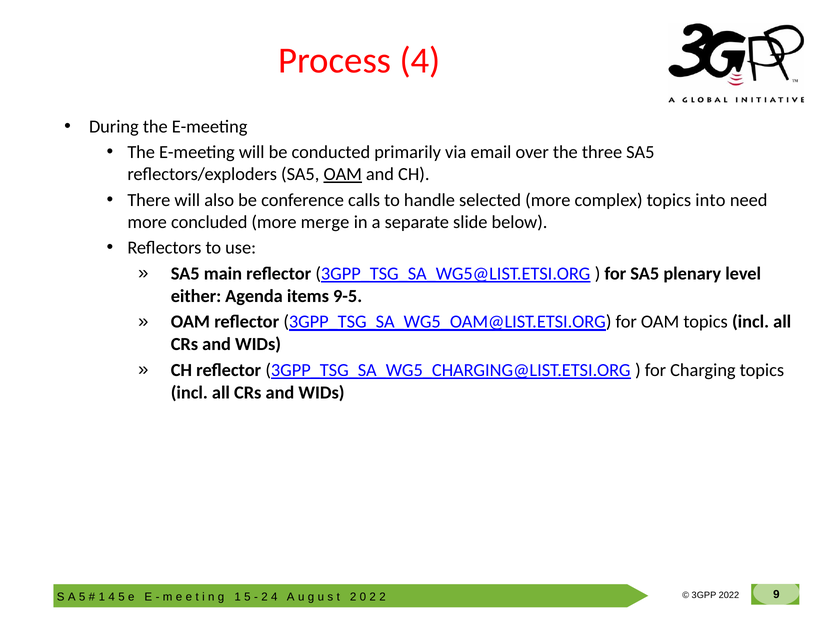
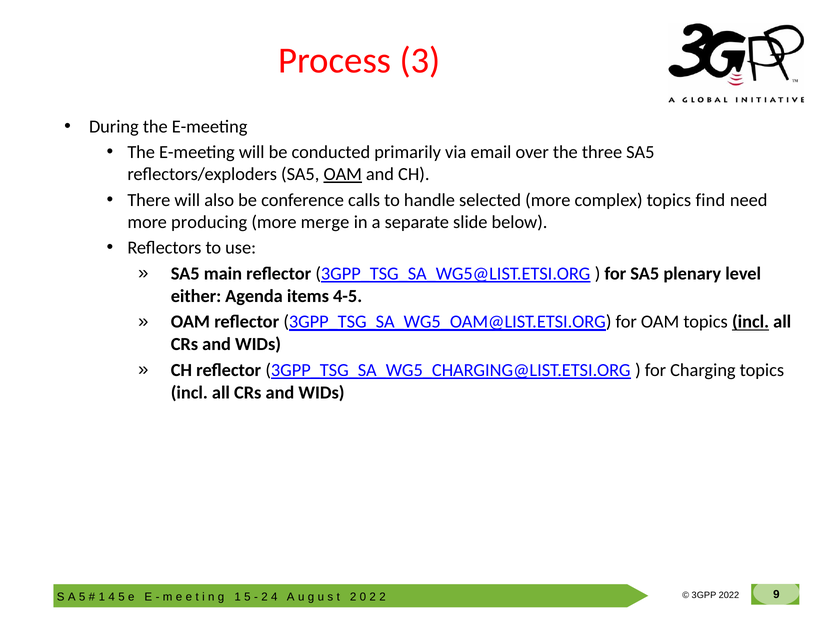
Process 4: 4 -> 3 (420, 61)
into: into -> find (710, 200)
concluded: concluded -> producing (209, 222)
9-5: 9-5 -> 4-5 (348, 296)
incl underline: none -> present (751, 322)
